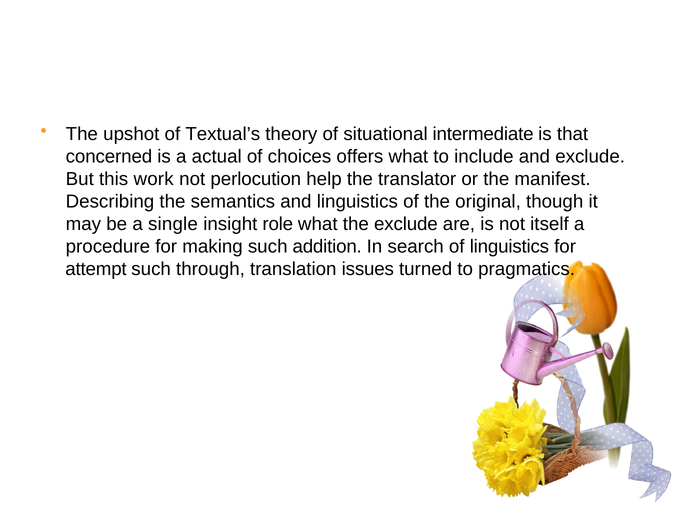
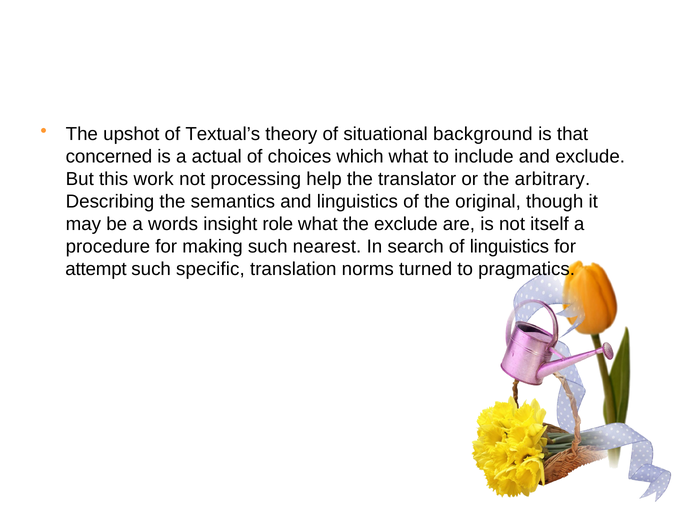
intermediate: intermediate -> background (483, 134)
offers: offers -> which (360, 156)
perlocution: perlocution -> processing (256, 179)
manifest: manifest -> arbitrary (552, 179)
single: single -> words (173, 224)
addition: addition -> nearest (327, 246)
through: through -> specific (210, 269)
issues: issues -> norms (368, 269)
